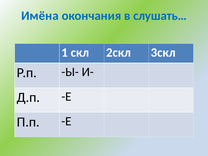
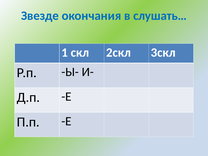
Имёна: Имёна -> Звезде (40, 16)
